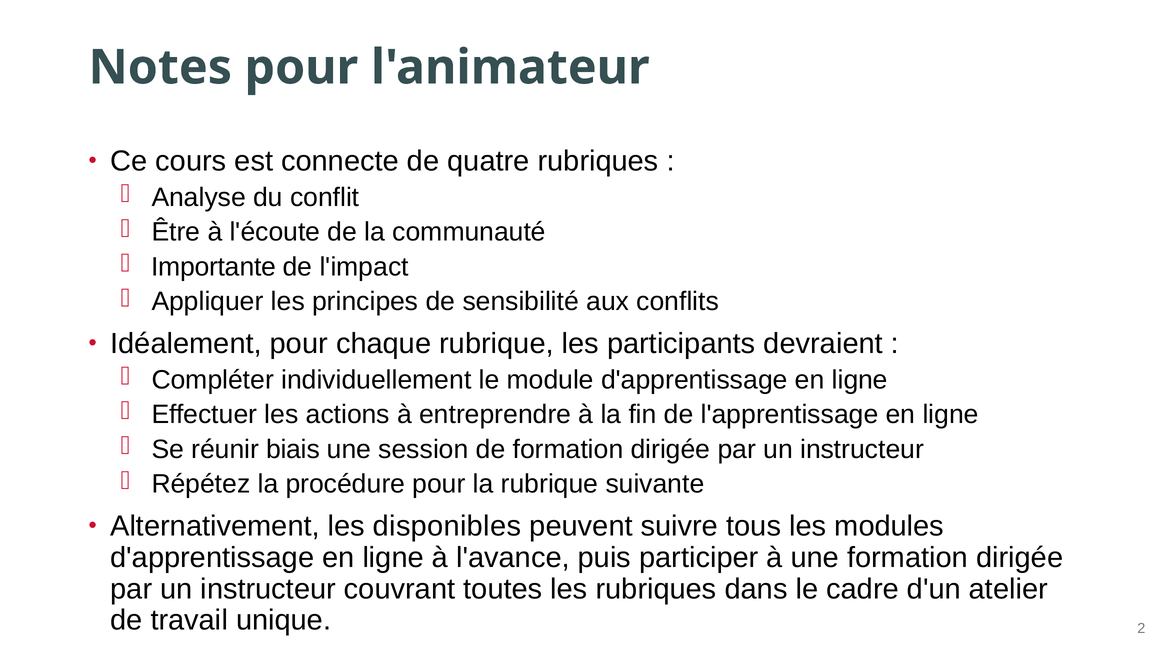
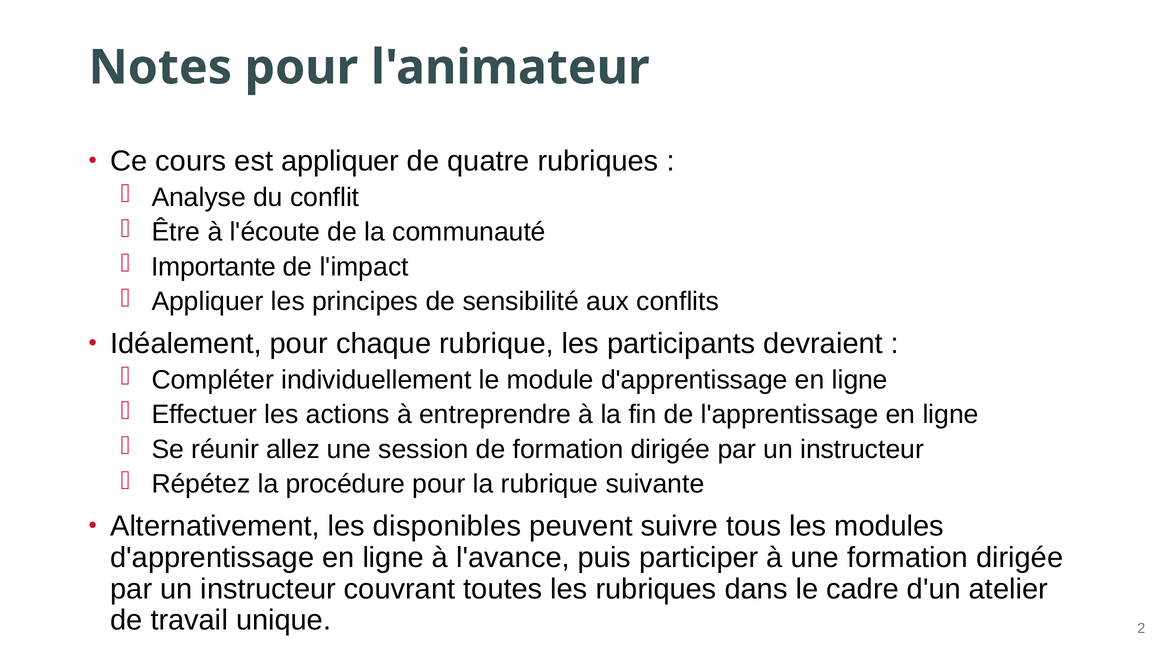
est connecte: connecte -> appliquer (340, 161)
biais: biais -> allez (293, 449)
